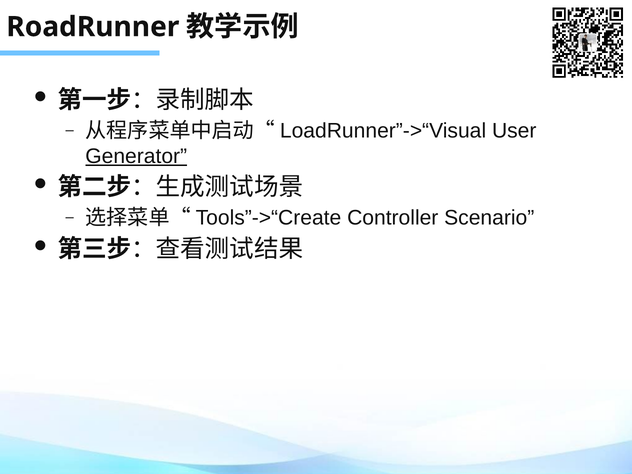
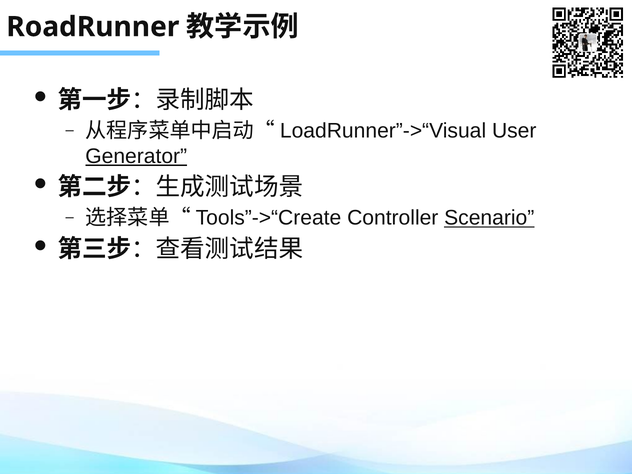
Scenario underline: none -> present (489, 218)
